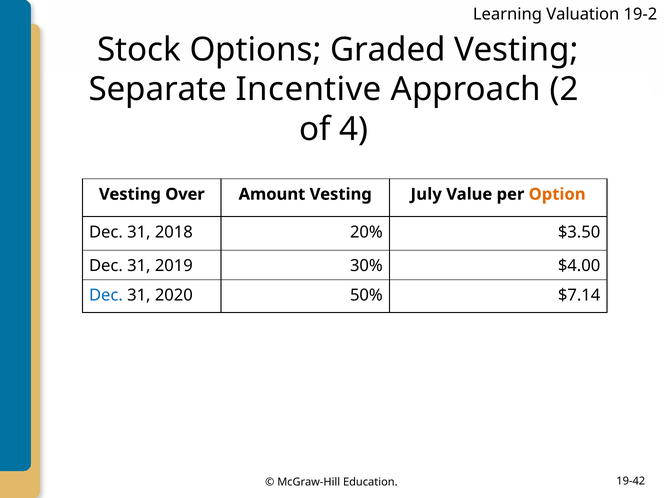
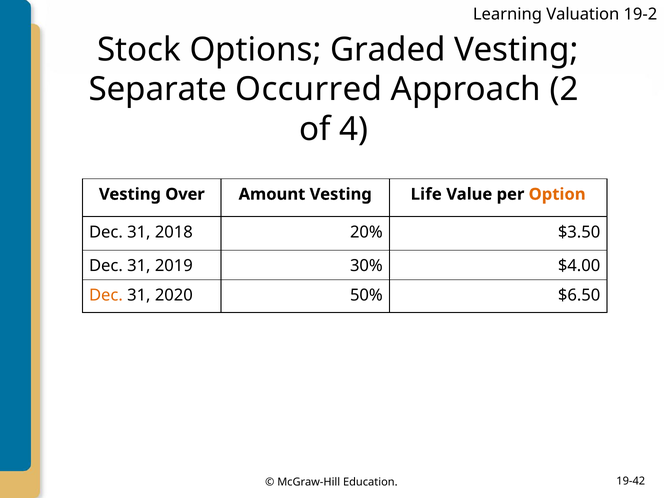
Incentive: Incentive -> Occurred (309, 89)
July: July -> Life (426, 194)
Dec colour: blue -> orange (106, 295)
$7.14: $7.14 -> $6.50 (579, 295)
